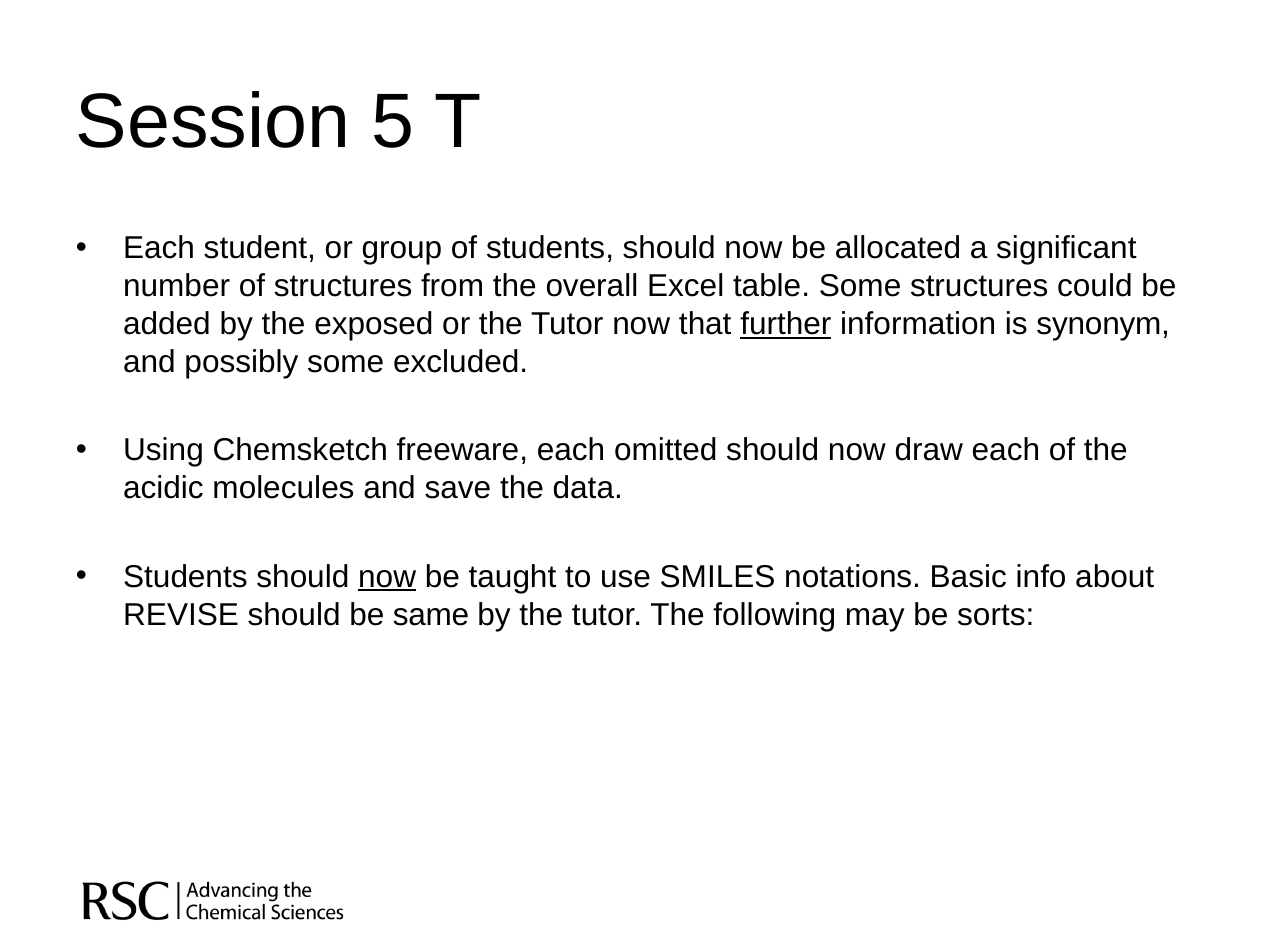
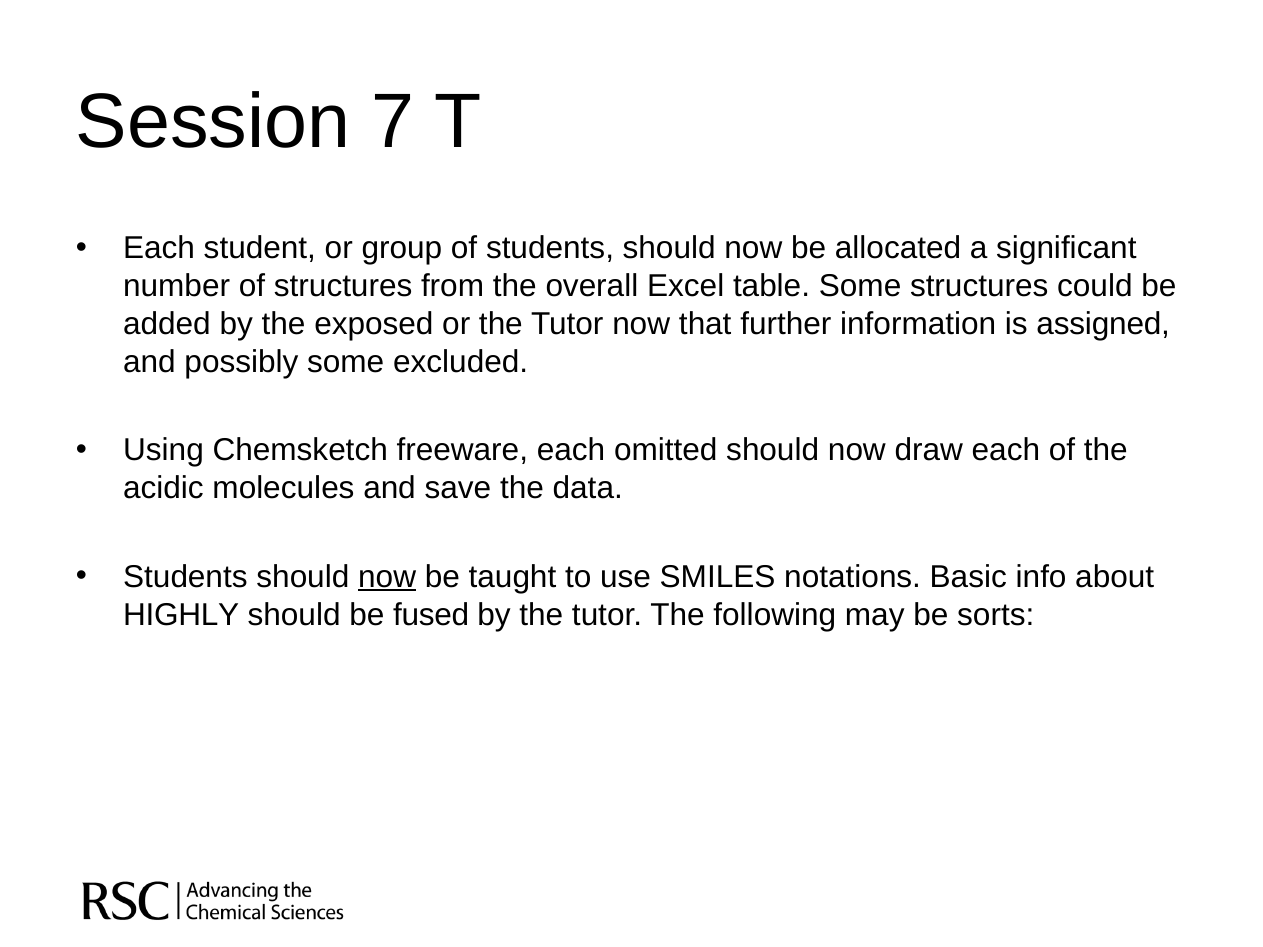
5: 5 -> 7 (393, 122)
further underline: present -> none (786, 324)
synonym: synonym -> assigned (1103, 324)
REVISE: REVISE -> HIGHLY (181, 615)
same: same -> fused (431, 615)
